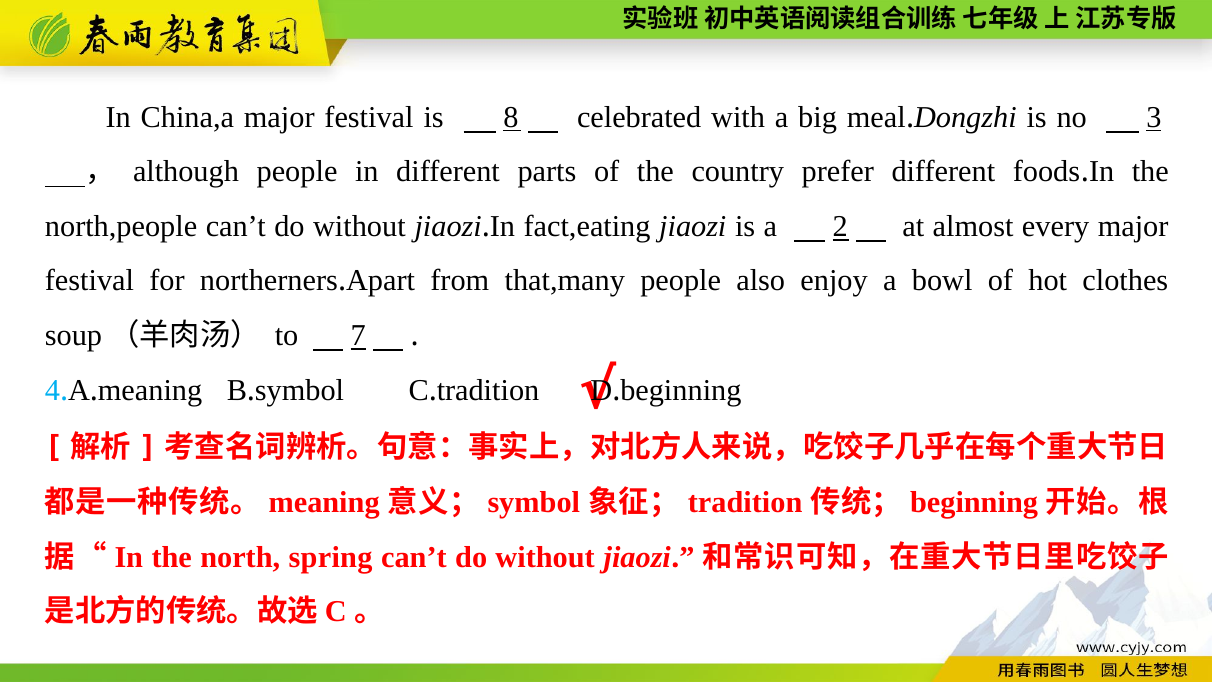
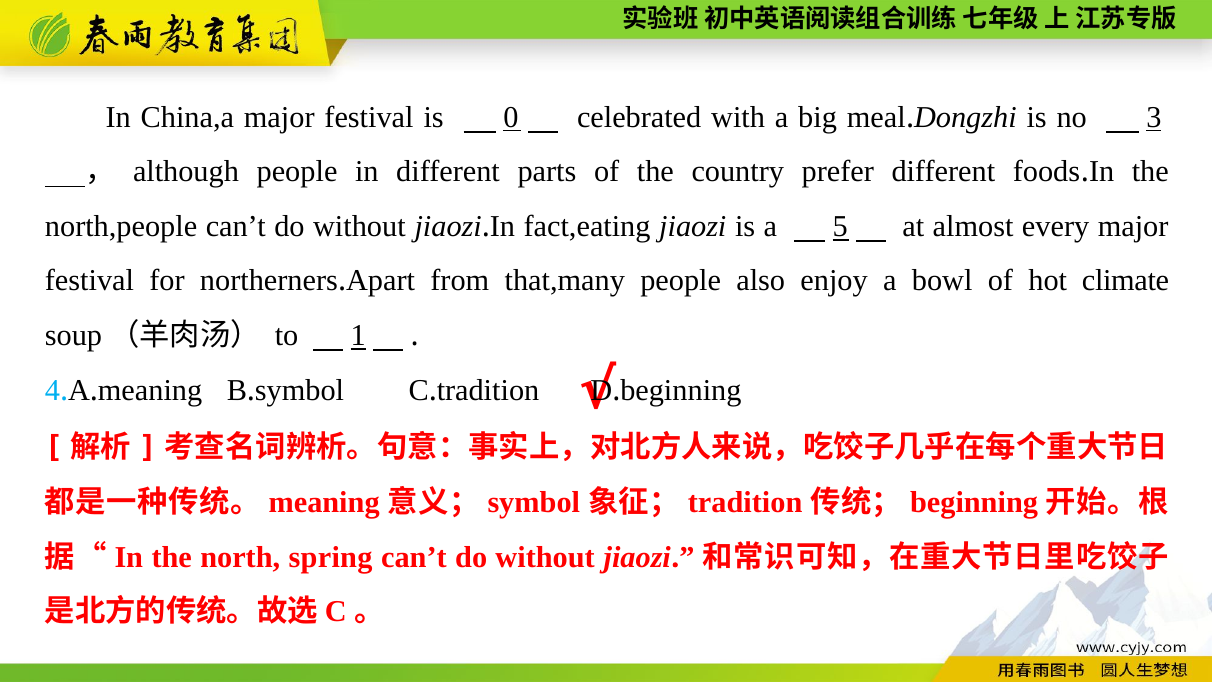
8: 8 -> 0 (511, 117)
2: 2 -> 5 (840, 226)
clothes: clothes -> climate (1125, 281)
7: 7 -> 1 (358, 335)
